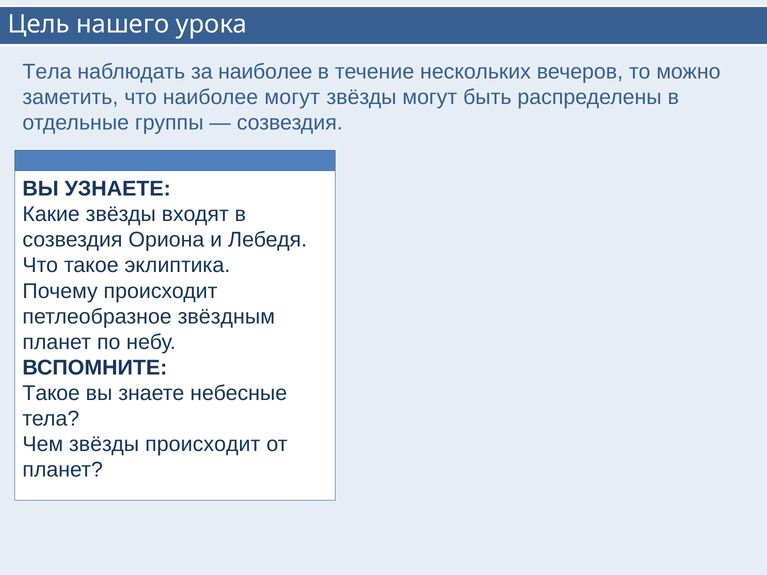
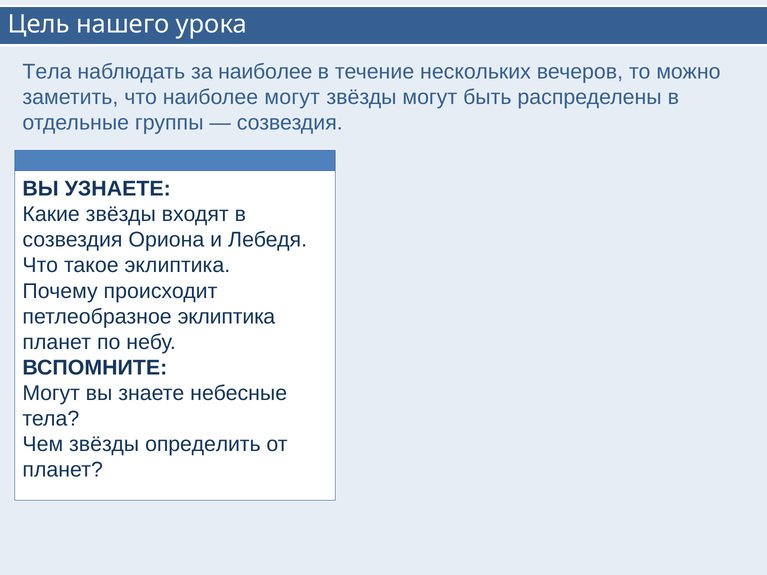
петлеобразное звёздным: звёздным -> эклиптика (226, 317)
Такое: Такое -> Могут (51, 393)
звёзды происходит: происходит -> определить (203, 445)
